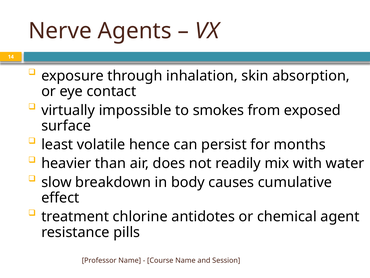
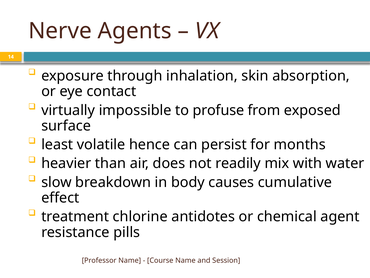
smokes: smokes -> profuse (218, 110)
